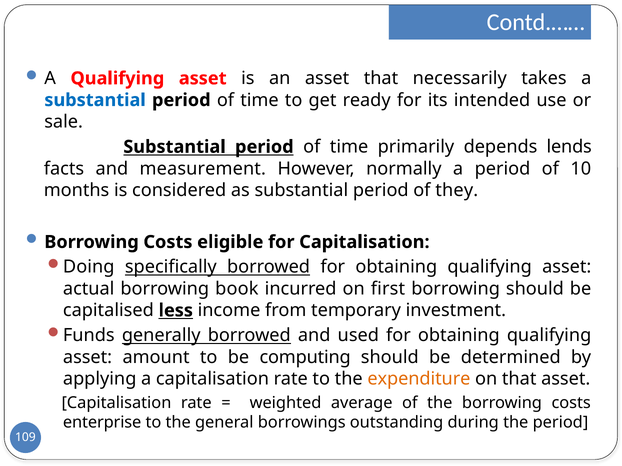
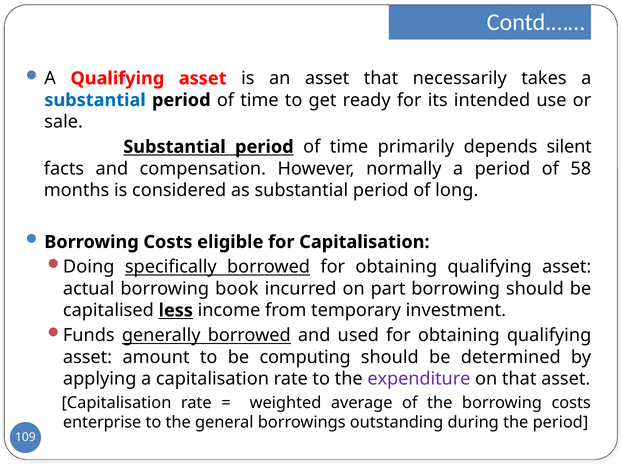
lends: lends -> silent (569, 147)
measurement: measurement -> compensation (203, 169)
10: 10 -> 58 (581, 169)
they: they -> long (457, 191)
first: first -> part (388, 289)
expenditure colour: orange -> purple (419, 379)
